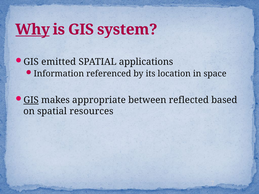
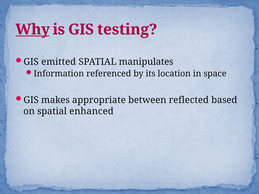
system: system -> testing (127, 30)
applications: applications -> manipulates (146, 62)
GIS underline: present -> none (31, 100)
resources: resources -> enhanced (91, 111)
